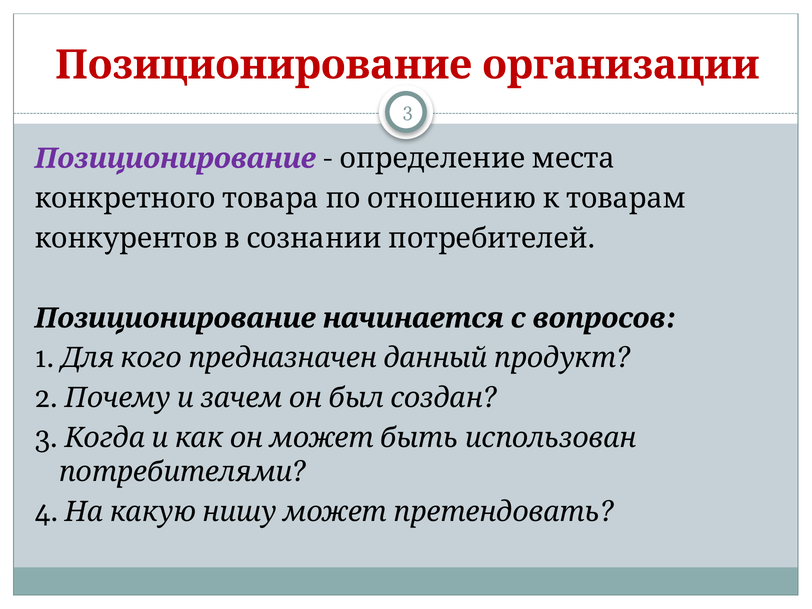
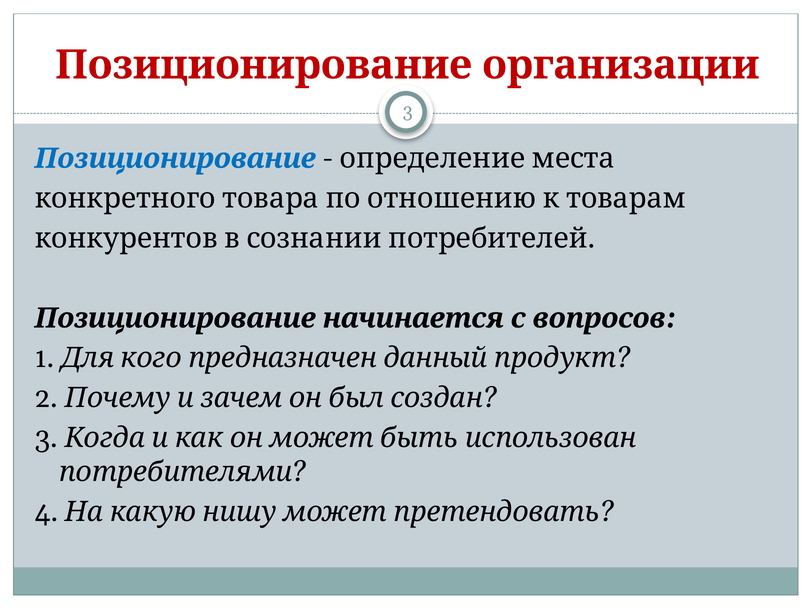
Позиционирование colour: purple -> blue (175, 158)
